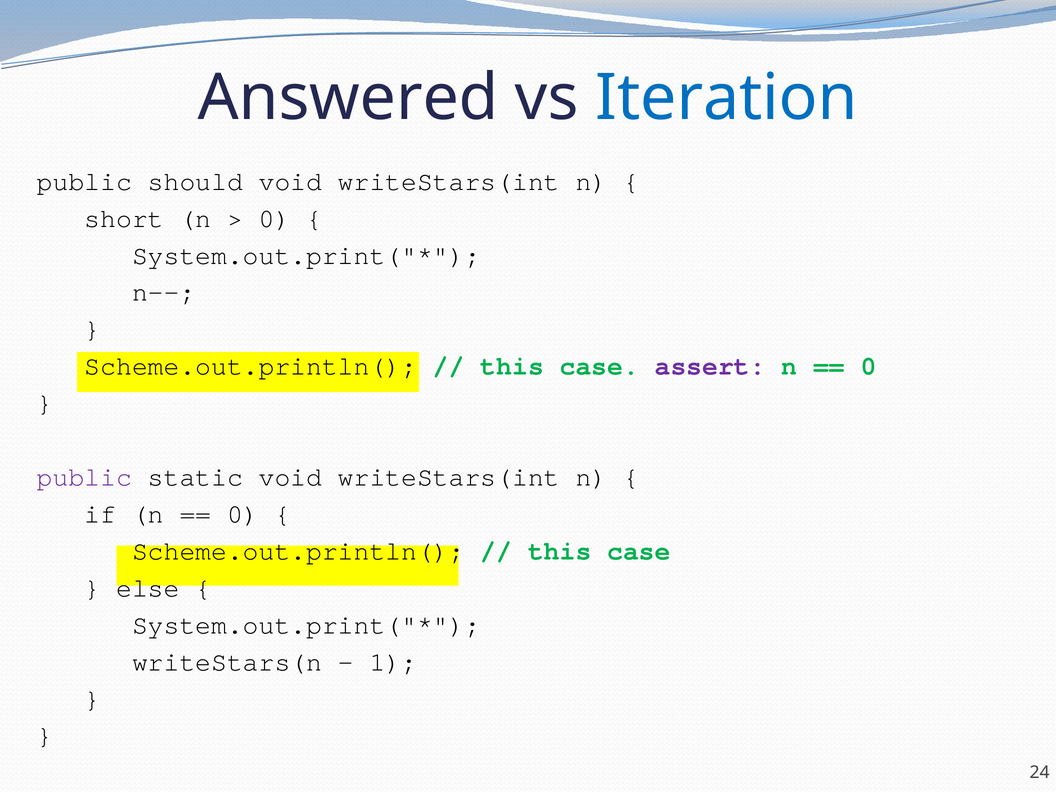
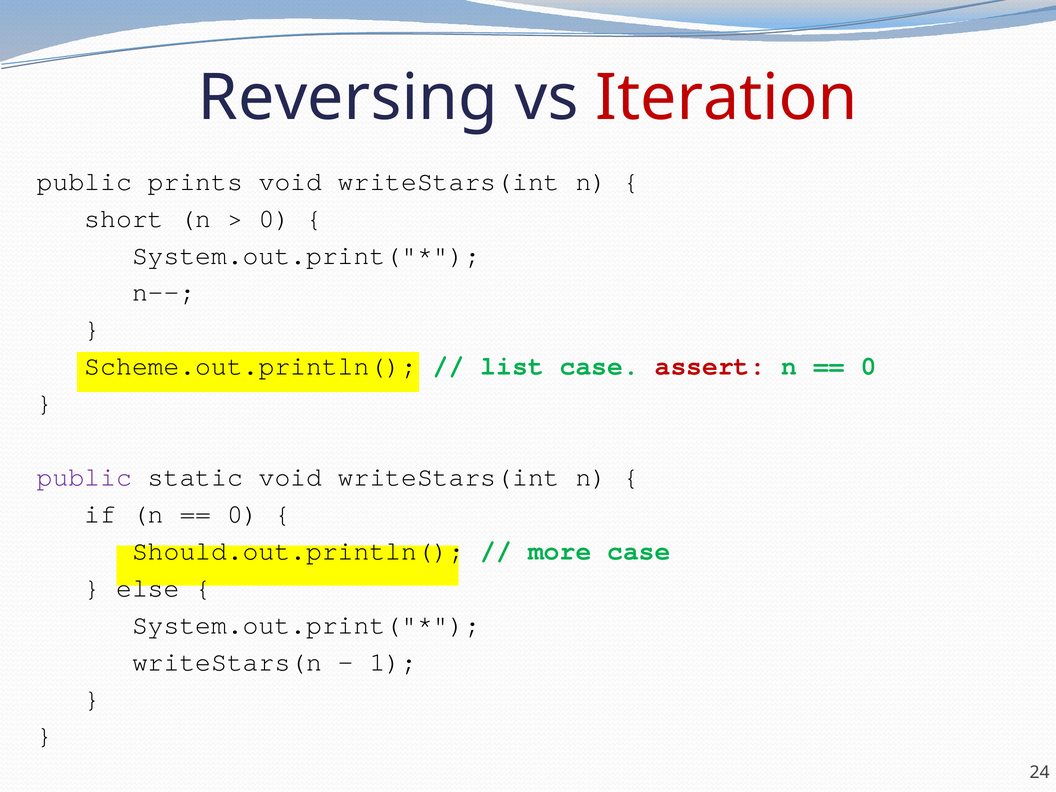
Answered: Answered -> Reversing (348, 98)
Iteration colour: blue -> red (726, 98)
should: should -> prints (195, 181)
this: this -> list (512, 366)
assert colour: purple -> red (710, 366)
Scheme.out.println(: Scheme.out.println( -> Should.out.println( (298, 551)
this: this -> more (560, 551)
